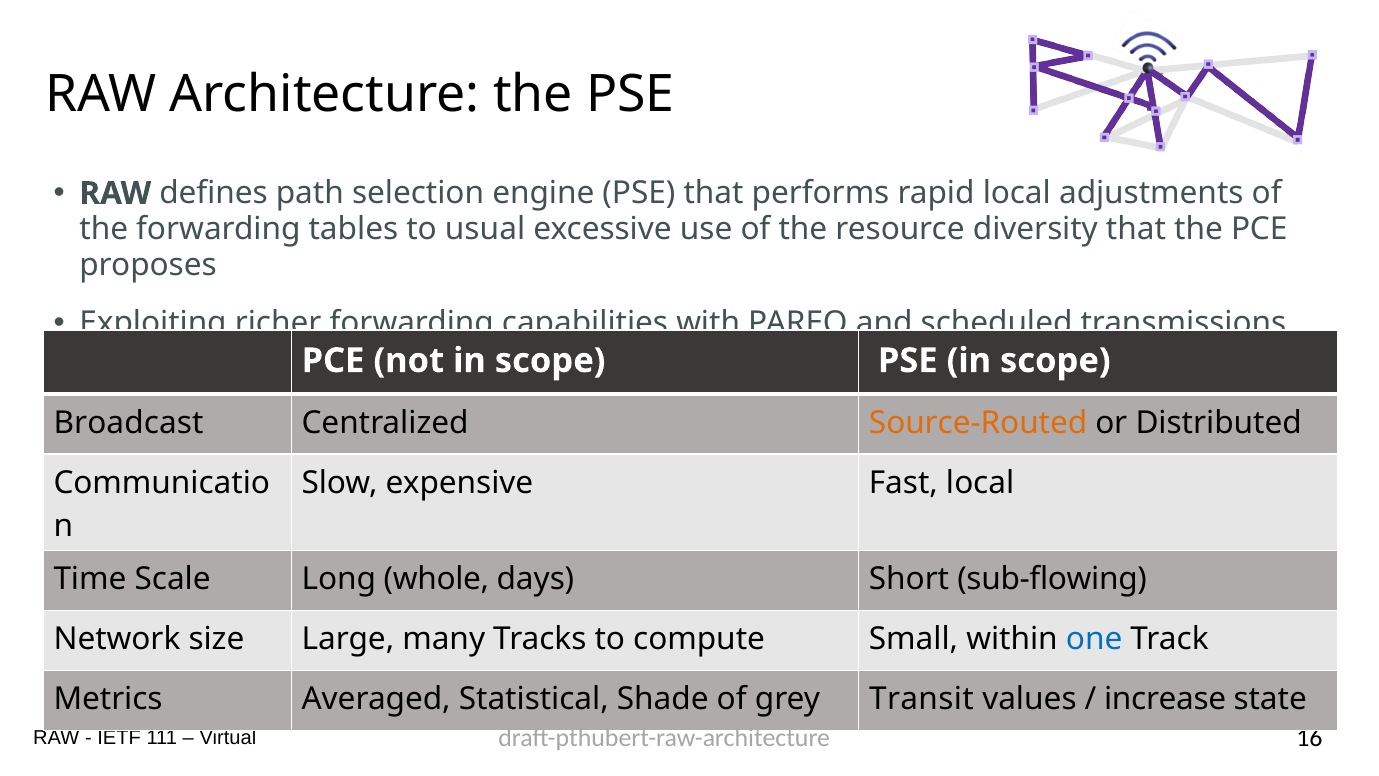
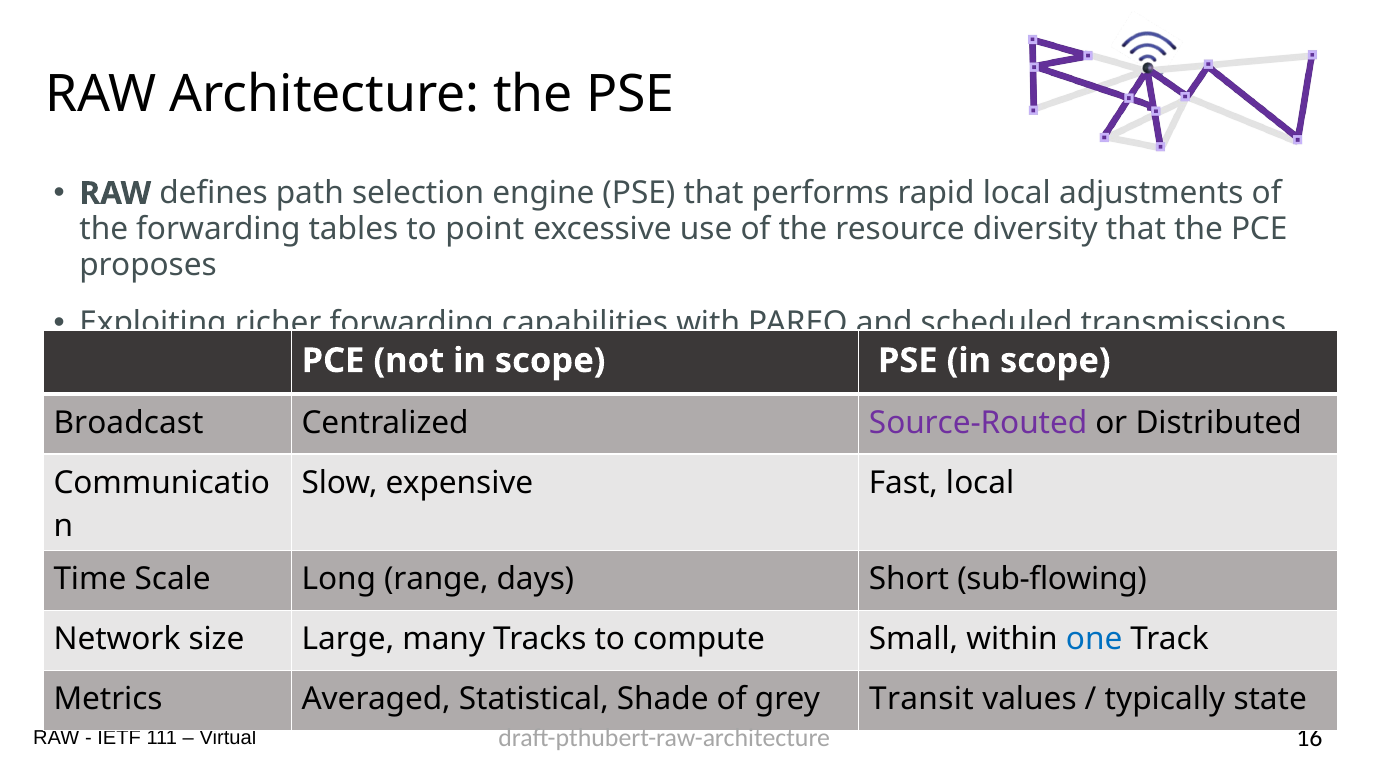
usual: usual -> point (485, 229)
Source-Routed colour: orange -> purple (978, 423)
whole: whole -> range (436, 579)
increase: increase -> typically (1165, 699)
